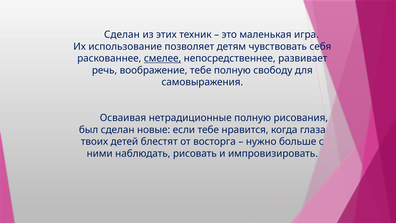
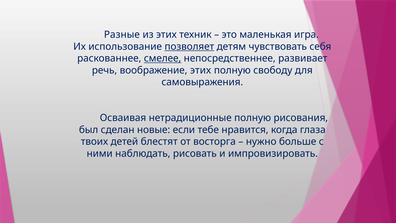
Сделан: Сделан -> Разные (122, 35)
позволяет underline: none -> present (189, 46)
воображение тебе: тебе -> этих (201, 70)
